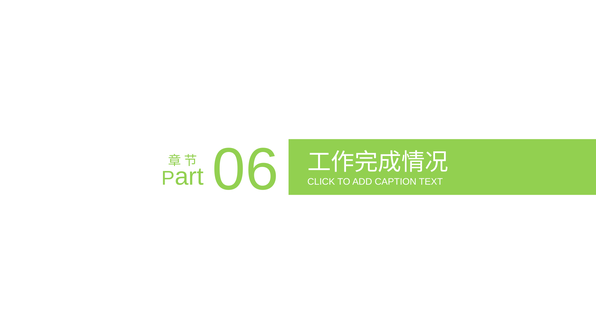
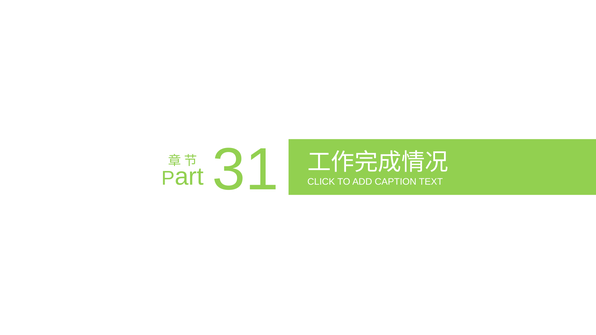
06: 06 -> 31 (245, 170)
